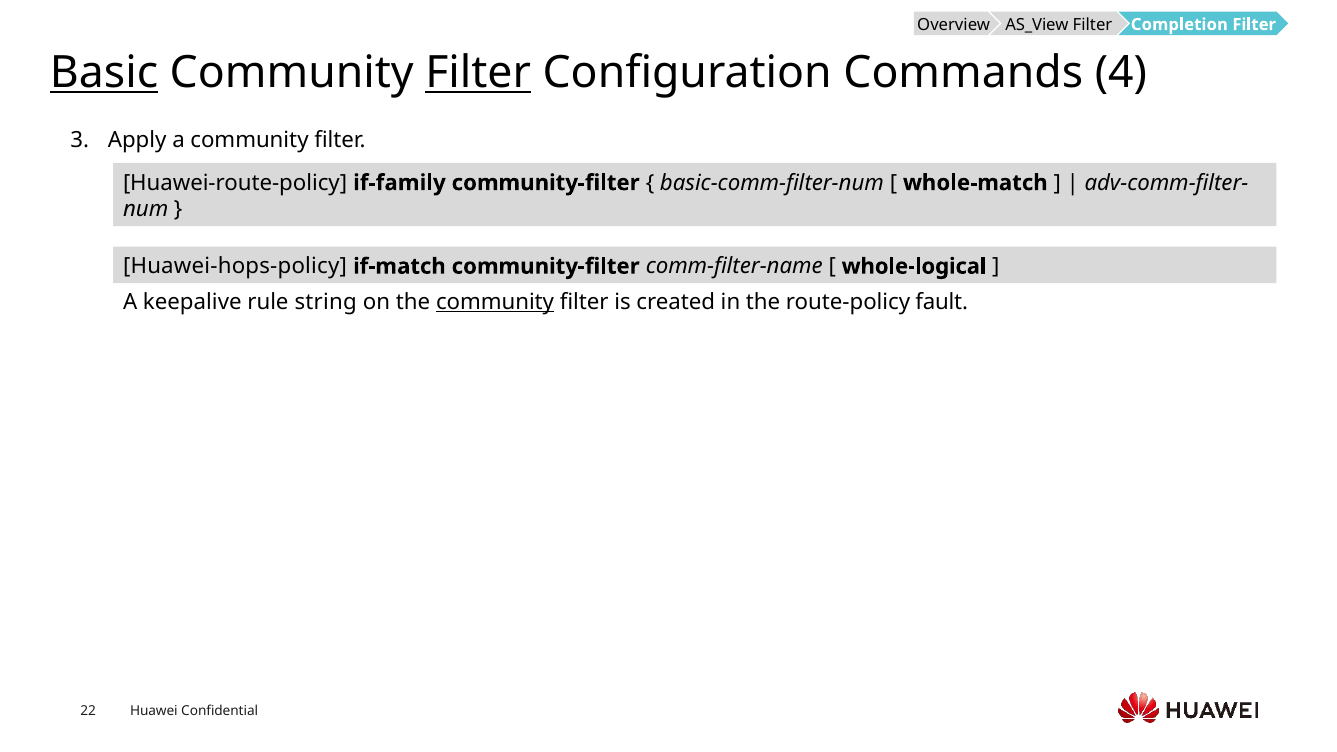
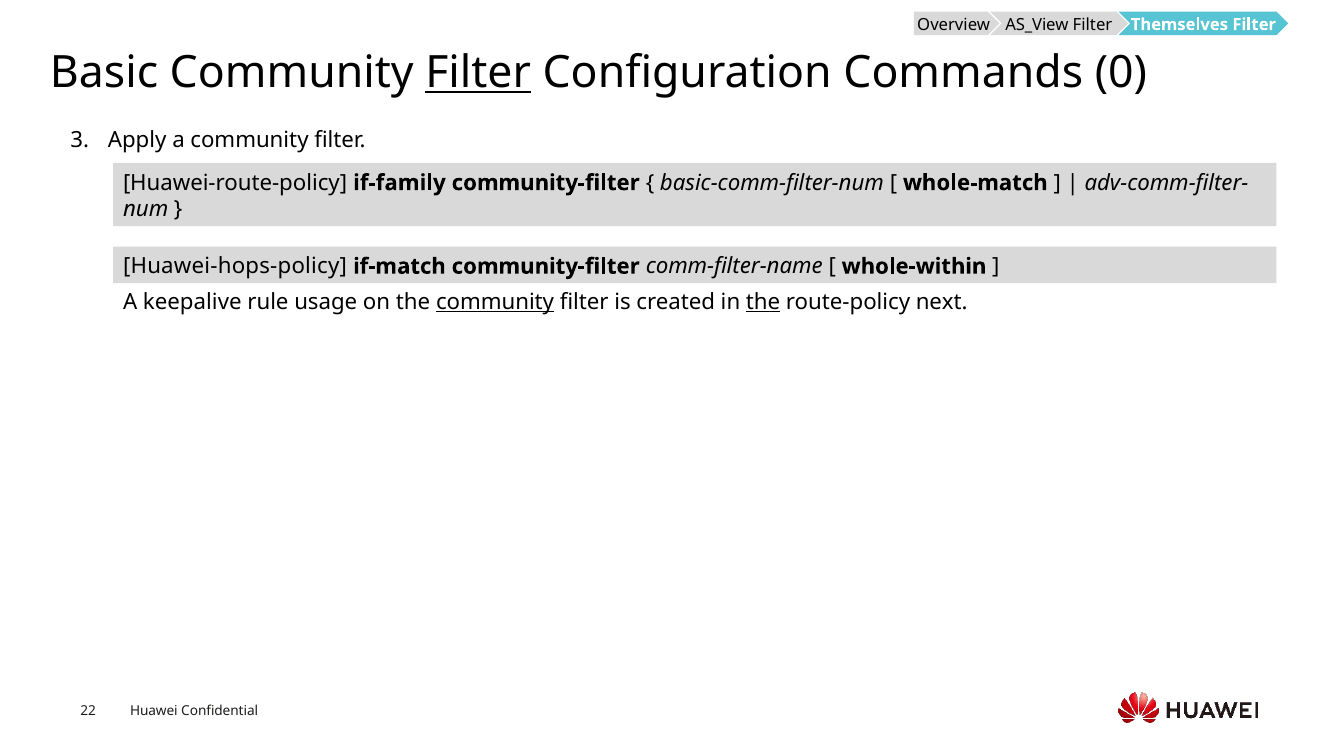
Completion: Completion -> Themselves (1179, 25)
Basic underline: present -> none (104, 73)
4: 4 -> 0 (1121, 73)
whole-logical: whole-logical -> whole-within (914, 266)
string: string -> usage (326, 302)
the underline: none -> present (763, 302)
fault: fault -> next (942, 302)
